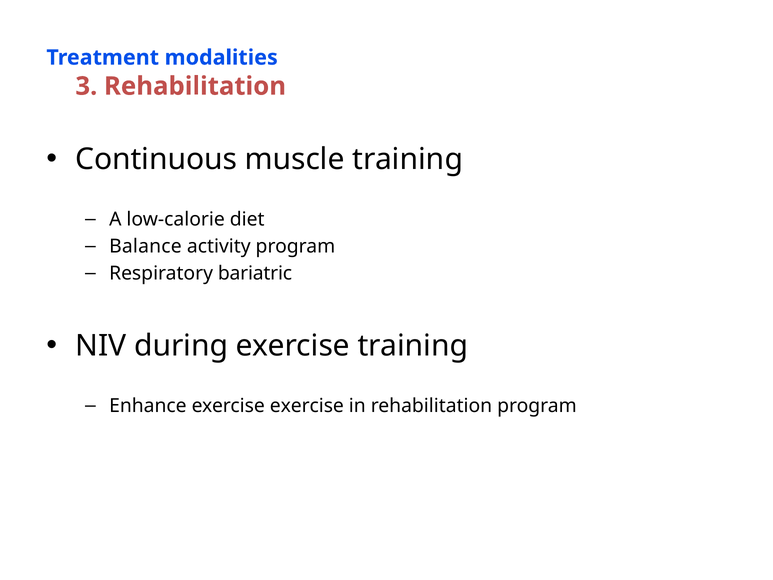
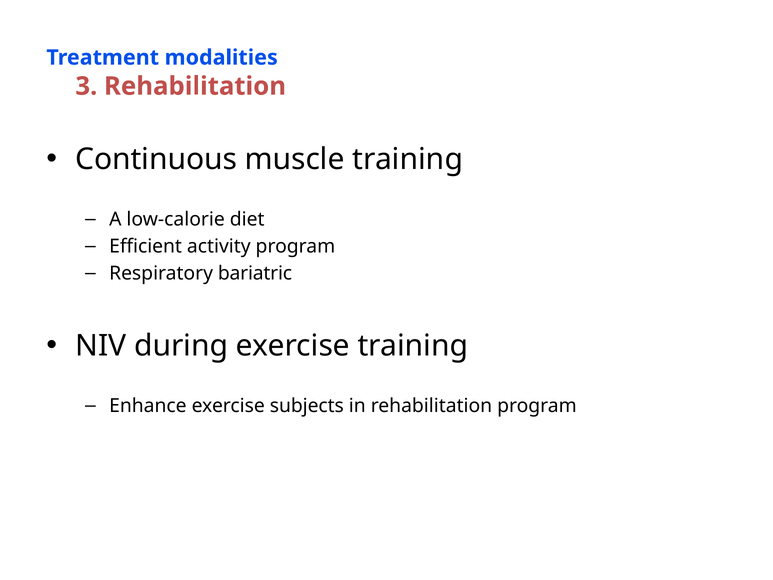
Balance: Balance -> Efficient (146, 246)
exercise exercise: exercise -> subjects (307, 406)
